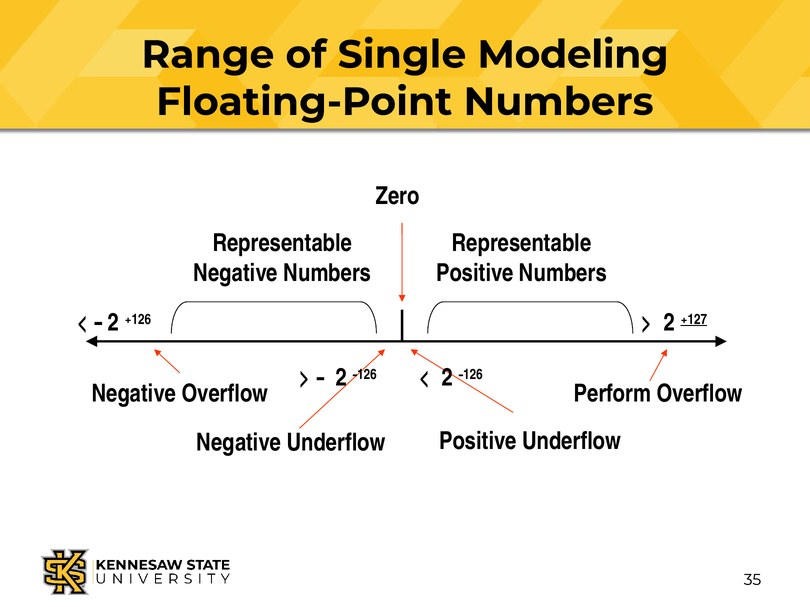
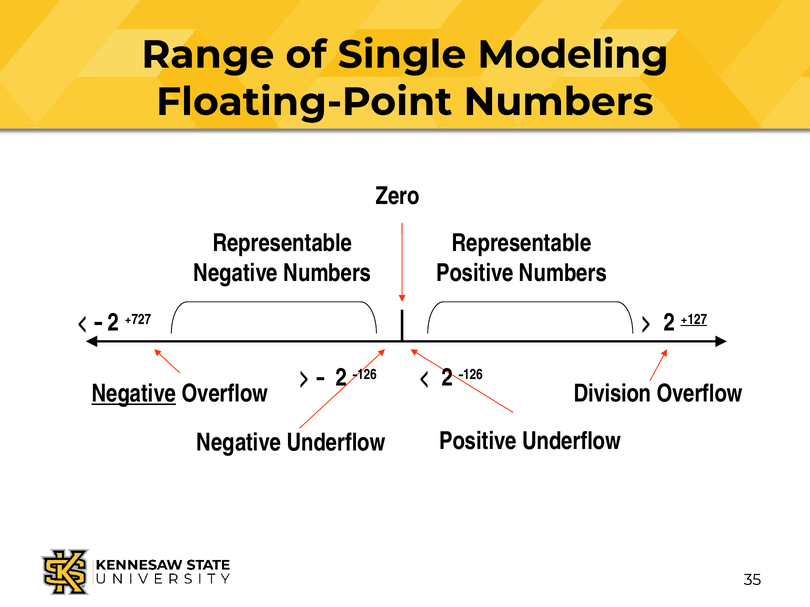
+126: +126 -> +727 (138, 320)
Negative underline: none -> present (134, 394)
Perform: Perform -> Division (613, 394)
